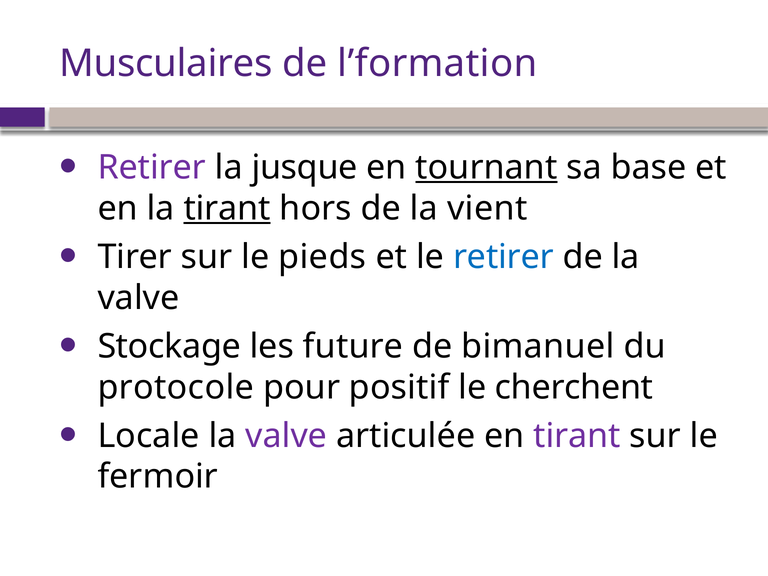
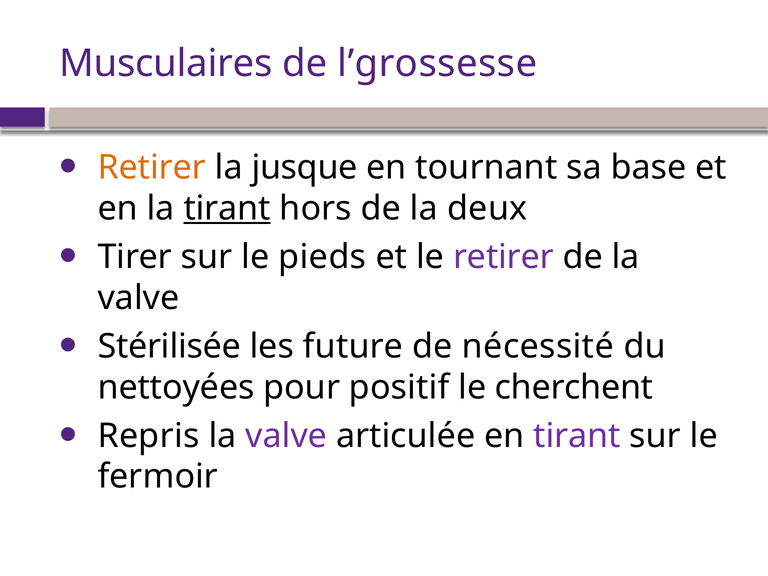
l’formation: l’formation -> l’grossesse (437, 63)
Retirer colour: purple -> orange (152, 168)
tournant underline: present -> none (486, 168)
vient: vient -> deux (487, 208)
retirer colour: blue -> purple (503, 257)
Stockage: Stockage -> Stérilisée (169, 346)
bimanuel: bimanuel -> nécessité (538, 346)
protocole: protocole -> nettoyées (176, 387)
Locale: Locale -> Repris (148, 436)
